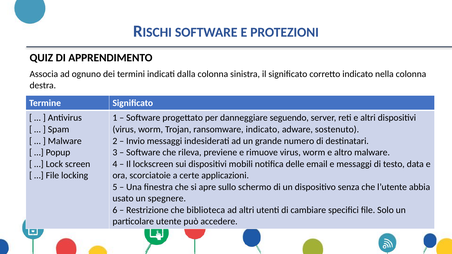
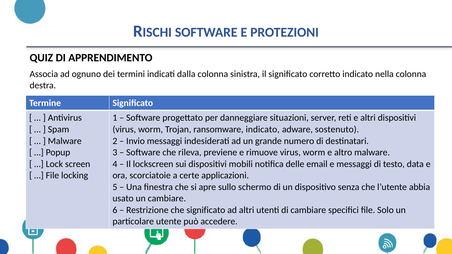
seguendo: seguendo -> situazioni (289, 118)
un spegnere: spegnere -> cambiare (167, 199)
che biblioteca: biblioteca -> significato (206, 210)
